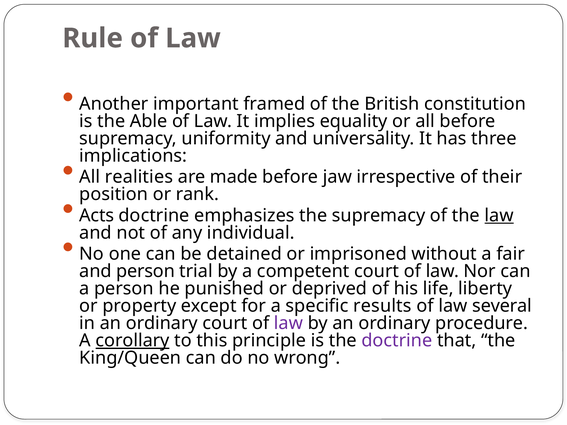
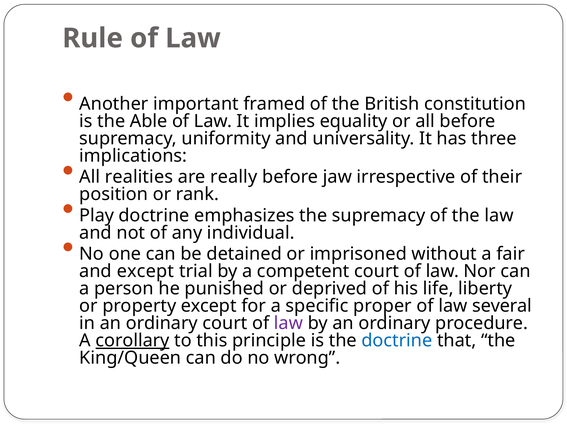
made: made -> really (234, 177)
Acts: Acts -> Play (97, 215)
law underline: present -> none (499, 215)
and person: person -> except (145, 271)
results: results -> proper (383, 306)
doctrine colour: purple -> blue (397, 341)
